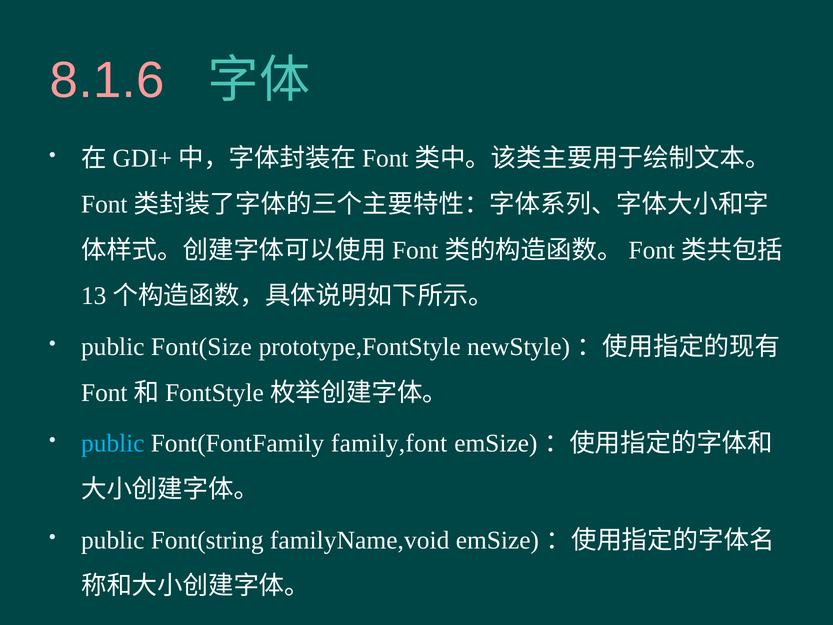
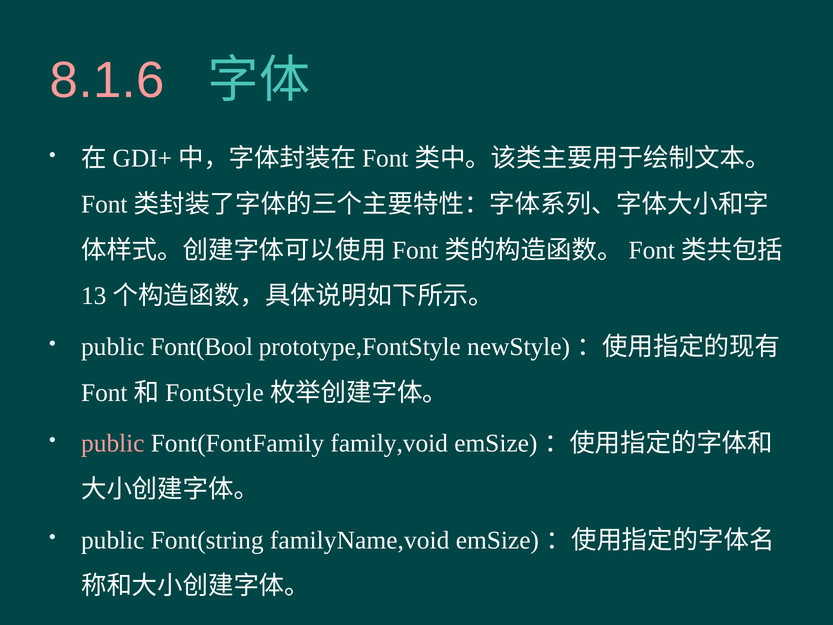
Font(Size: Font(Size -> Font(Bool (202, 347)
public colour: light blue -> pink (113, 443)
family,font: family,font -> family,void (389, 443)
